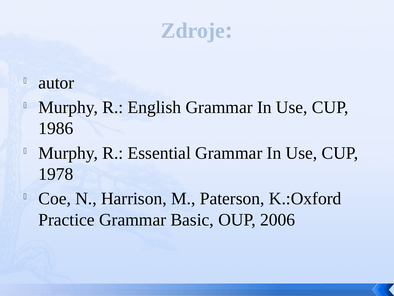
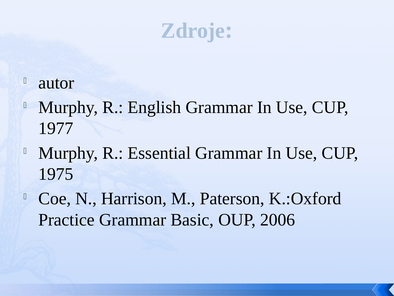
1986: 1986 -> 1977 (56, 128)
1978: 1978 -> 1975 (56, 174)
